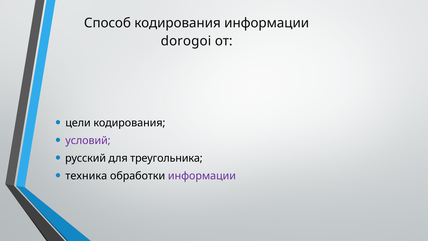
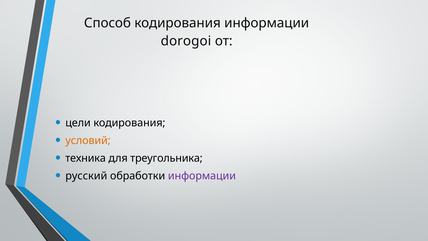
условий colour: purple -> orange (88, 140)
русский: русский -> техника (86, 158)
техника: техника -> русский (86, 176)
